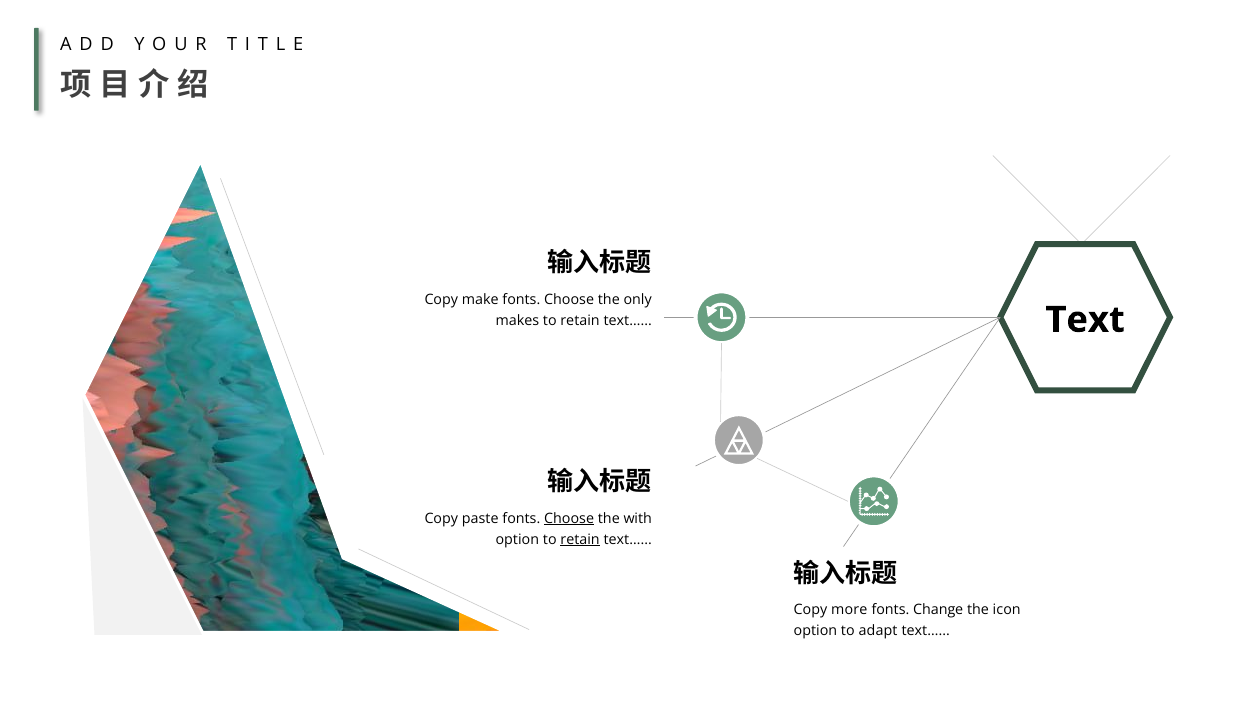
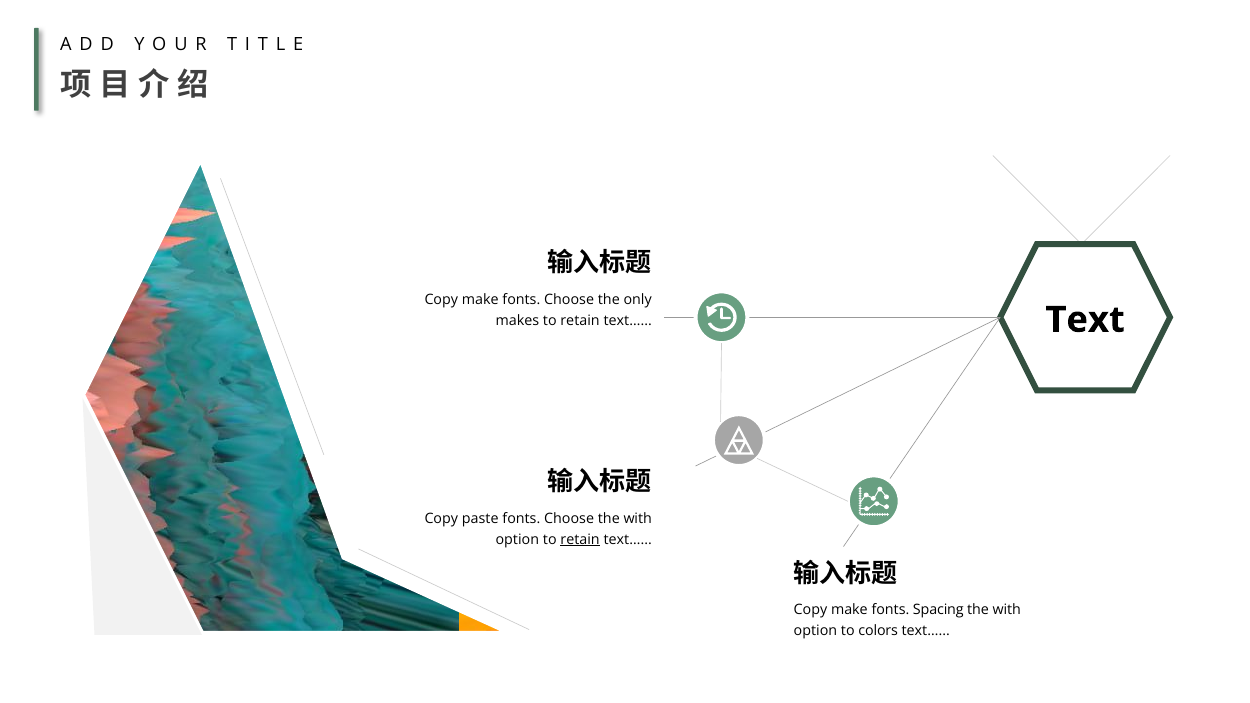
Choose underline: present -> none (569, 519)
more: more -> make (849, 610)
Change: Change -> Spacing (938, 610)
icon: icon -> with (1007, 610)
adapt: adapt -> colors (878, 631)
